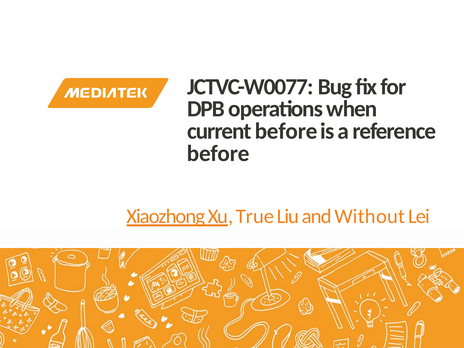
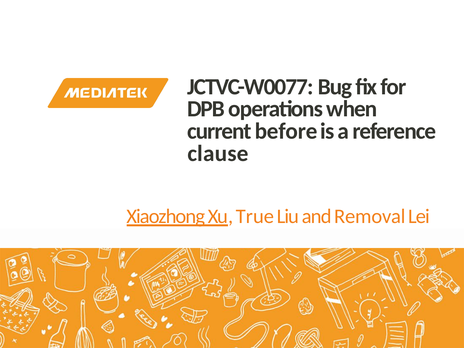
before: before -> clause (218, 154)
Without: Without -> Removal (370, 216)
